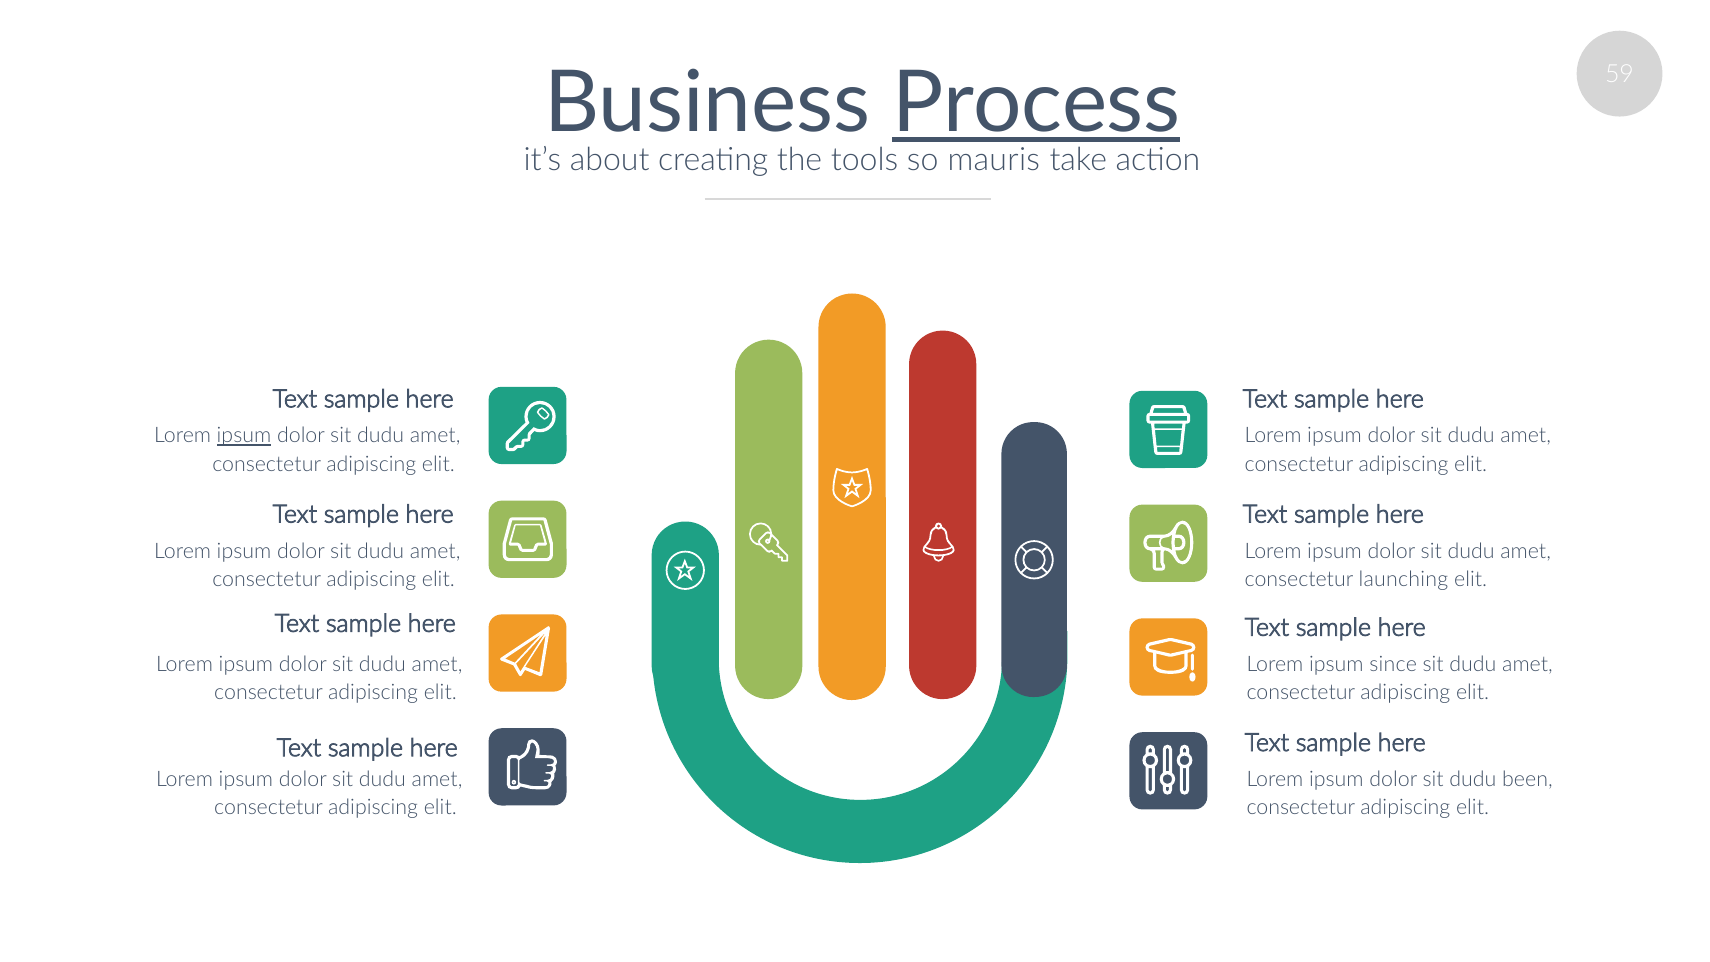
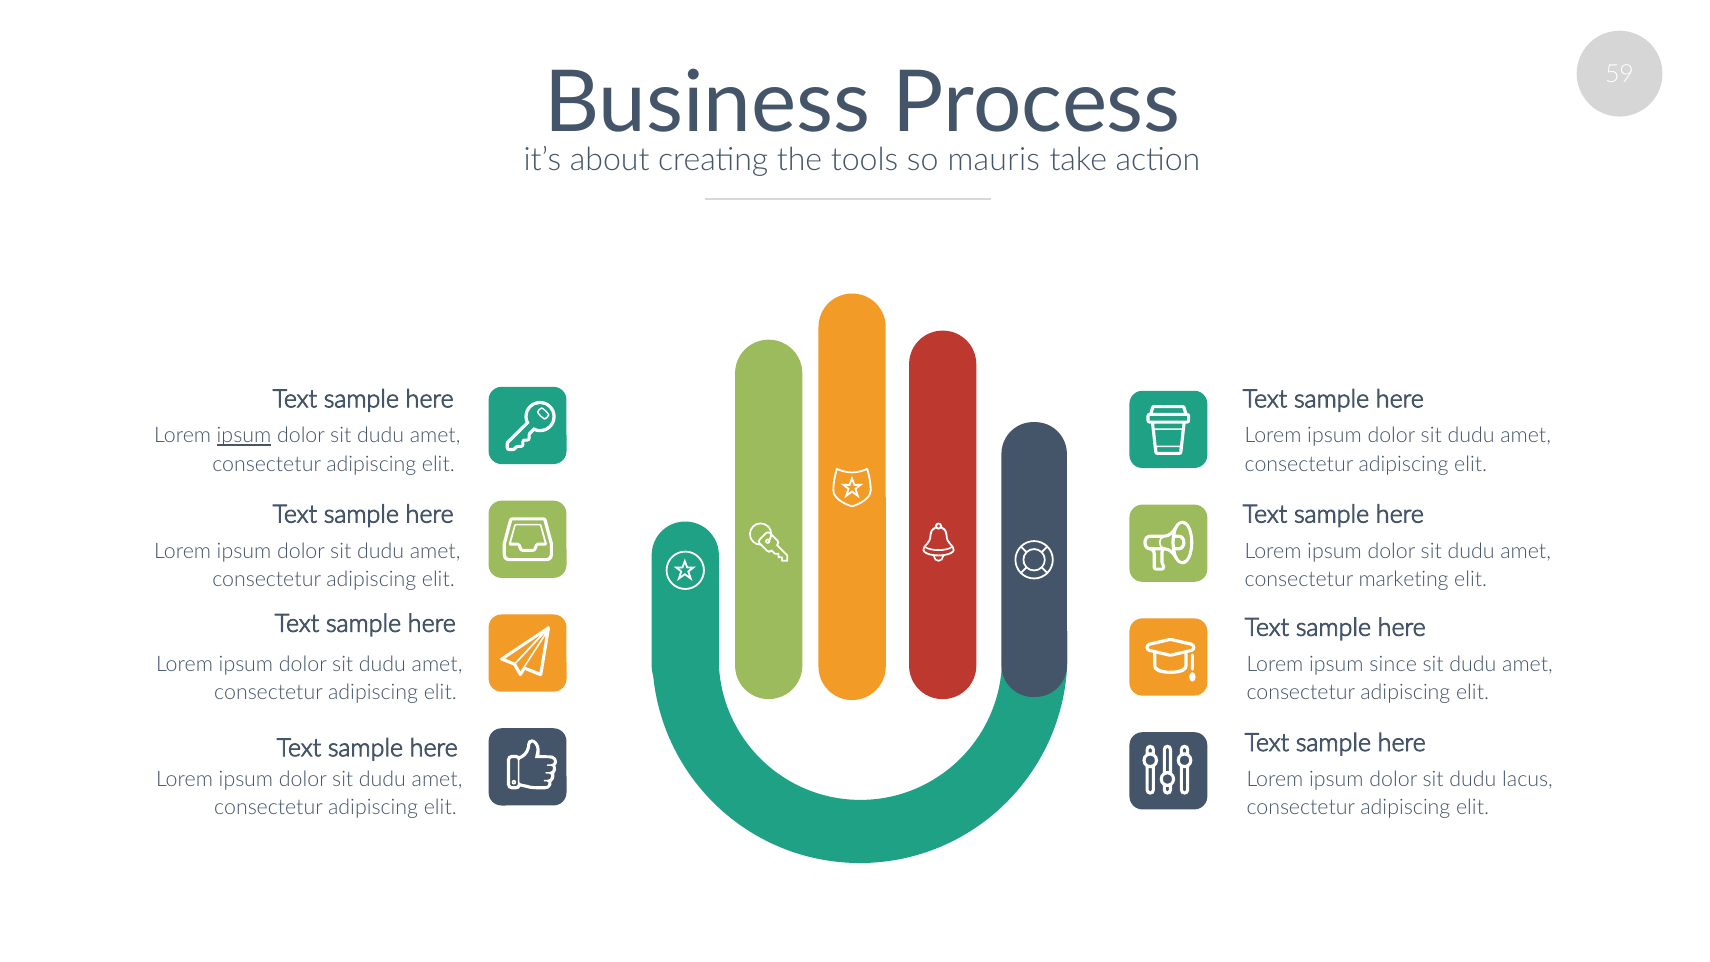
Process underline: present -> none (1036, 103)
launching: launching -> marketing (1404, 579)
been: been -> lacus (1528, 780)
